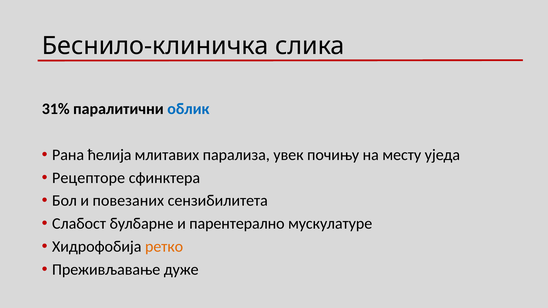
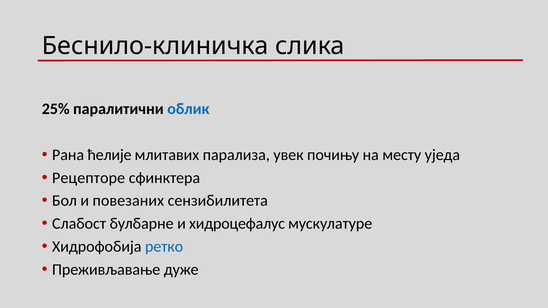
31%: 31% -> 25% (56, 109)
ћелија: ћелија -> ћелије (109, 155)
парентерално: парентерално -> хидроцефалус (237, 224)
ретко colour: orange -> blue (164, 247)
